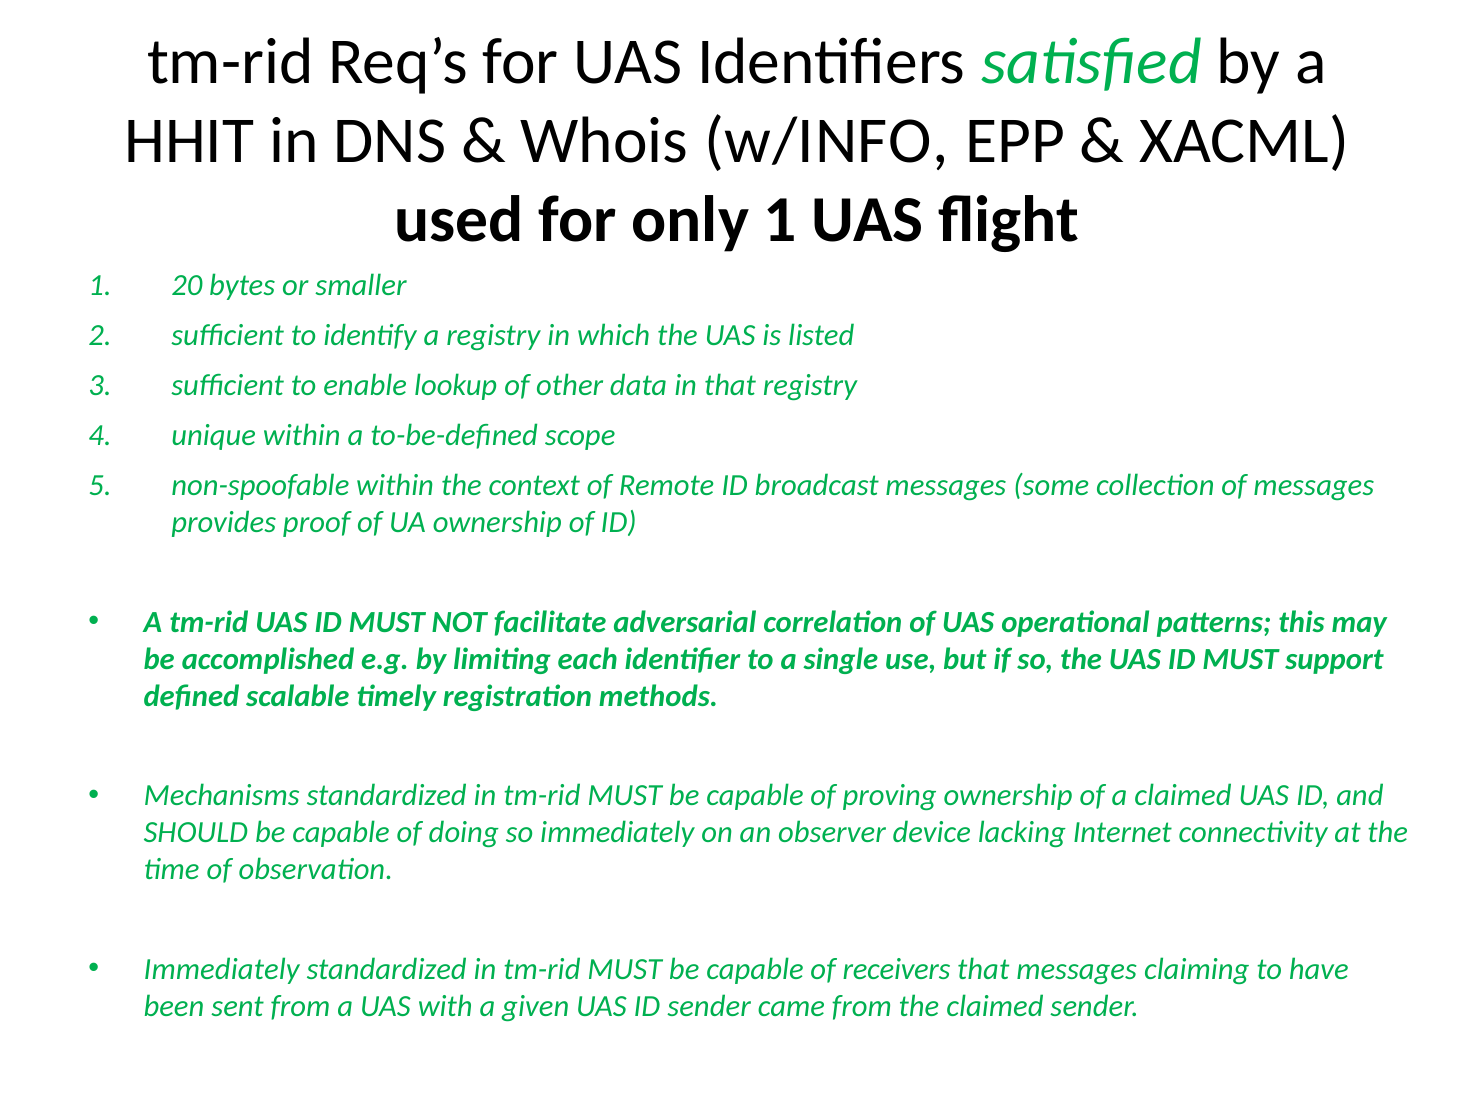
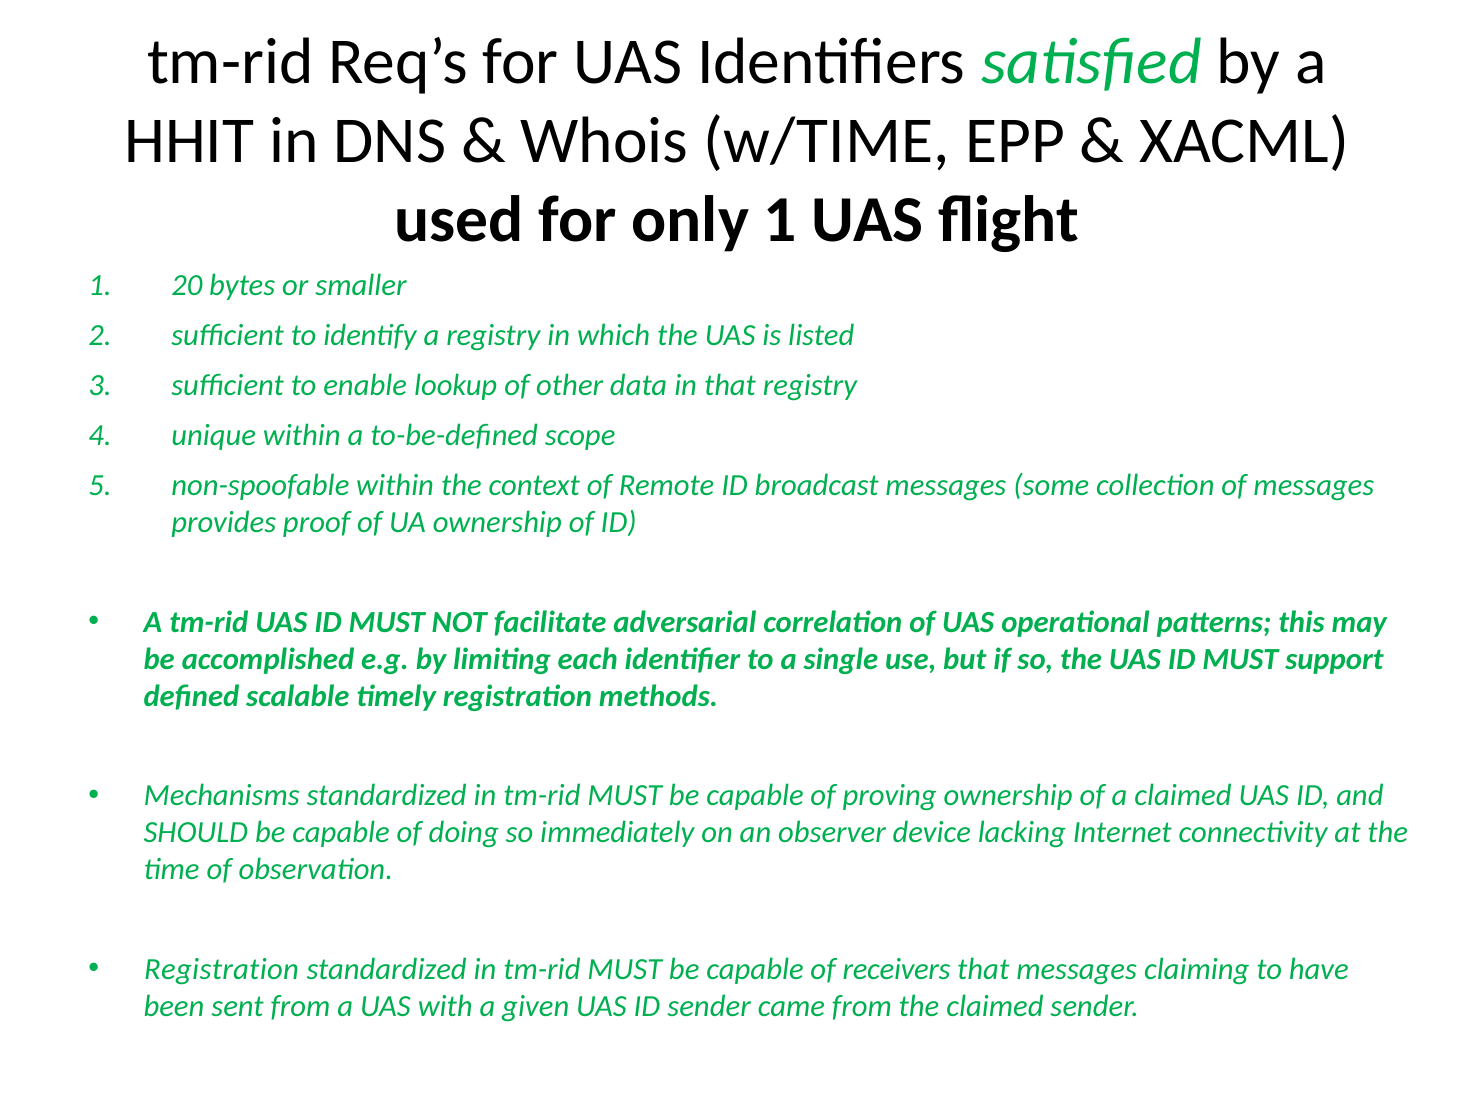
w/INFO: w/INFO -> w/TIME (827, 141)
Immediately: Immediately -> Registration (222, 970)
